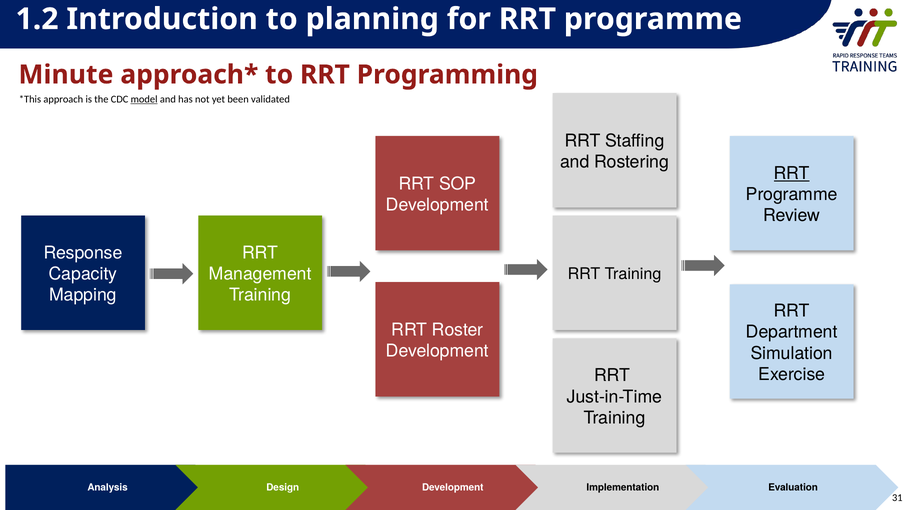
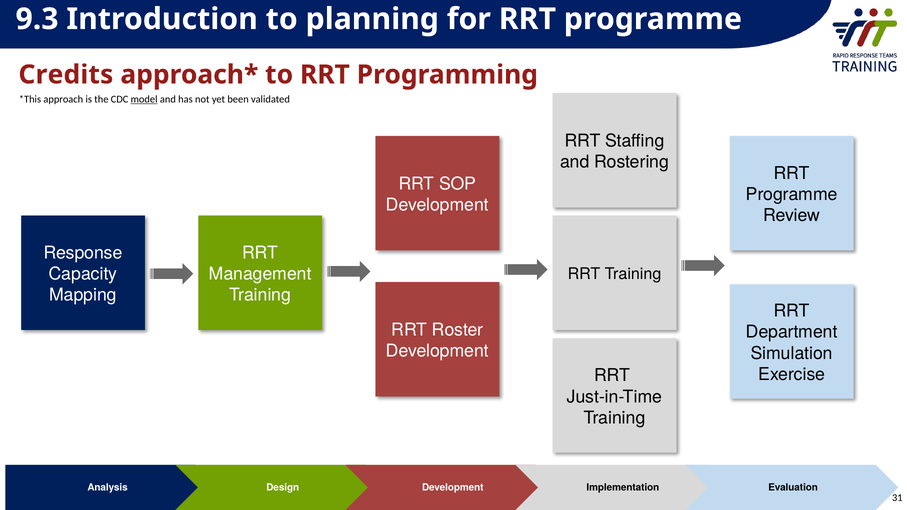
1.2: 1.2 -> 9.3 (37, 19)
Minute: Minute -> Credits (66, 75)
RRT underline: present -> none (792, 173)
